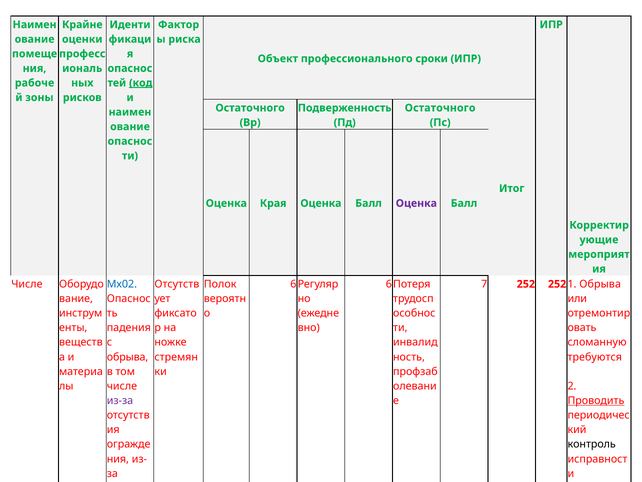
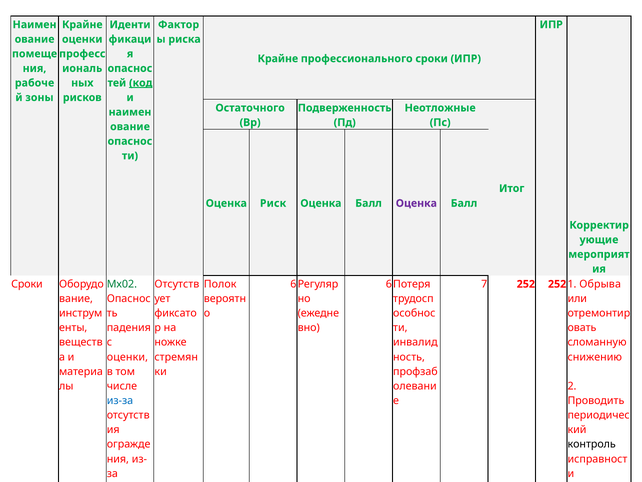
Объект: Объект -> Крайне (278, 59)
Остаточного: Остаточного -> Неотложные (440, 108)
Края: Края -> Риск (273, 203)
Числе: Числе -> Сроки (27, 284)
Мх02 colour: blue -> green (122, 284)
обрыва: обрыва -> оценки (127, 357)
требуются: требуются -> снижению (595, 357)
из-за colour: purple -> blue (120, 400)
Проводить underline: present -> none (596, 400)
